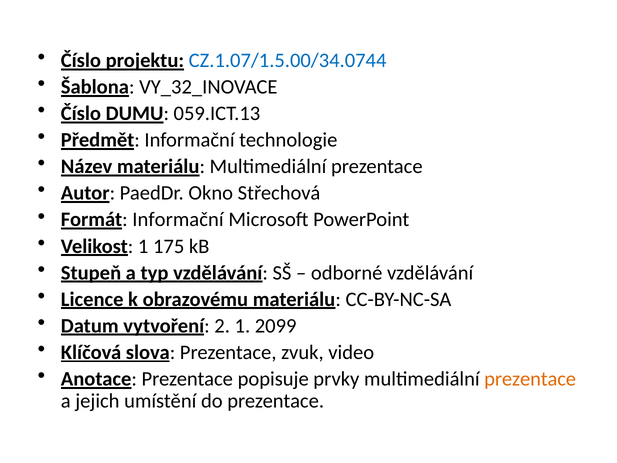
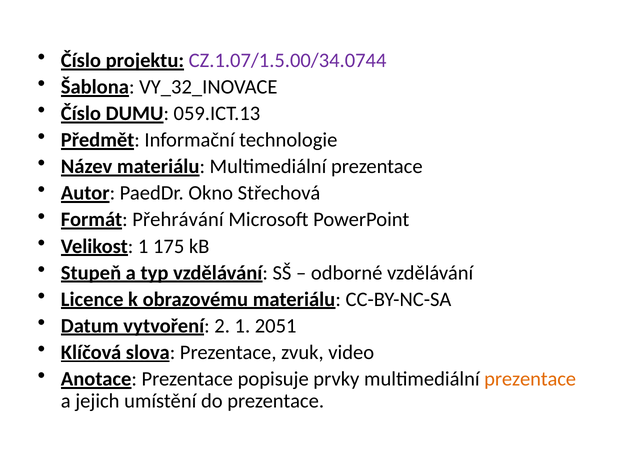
CZ.1.07/1.5.00/34.0744 colour: blue -> purple (288, 60)
Formát Informační: Informační -> Přehrávání (178, 220)
2099: 2099 -> 2051 (276, 326)
